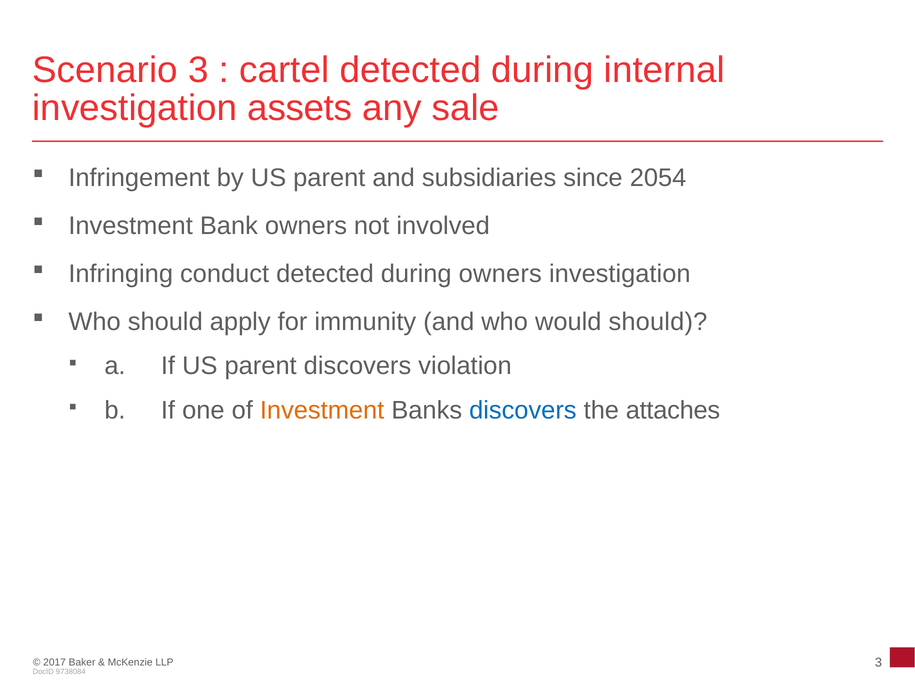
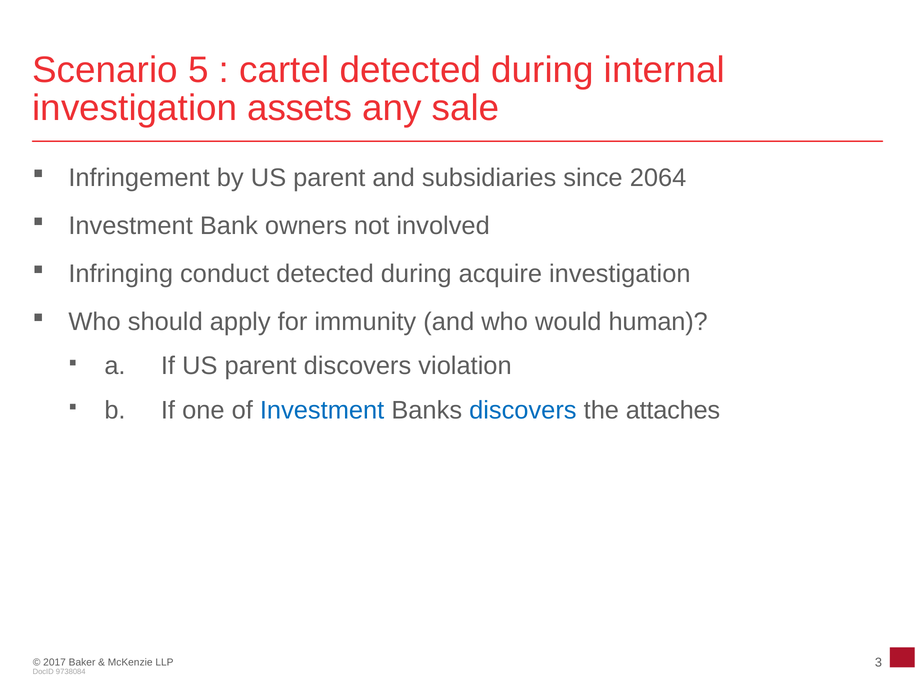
Scenario 3: 3 -> 5 (198, 70)
2054: 2054 -> 2064 (658, 178)
during owners: owners -> acquire (500, 274)
would should: should -> human (658, 322)
Investment colour: orange -> blue (322, 410)
